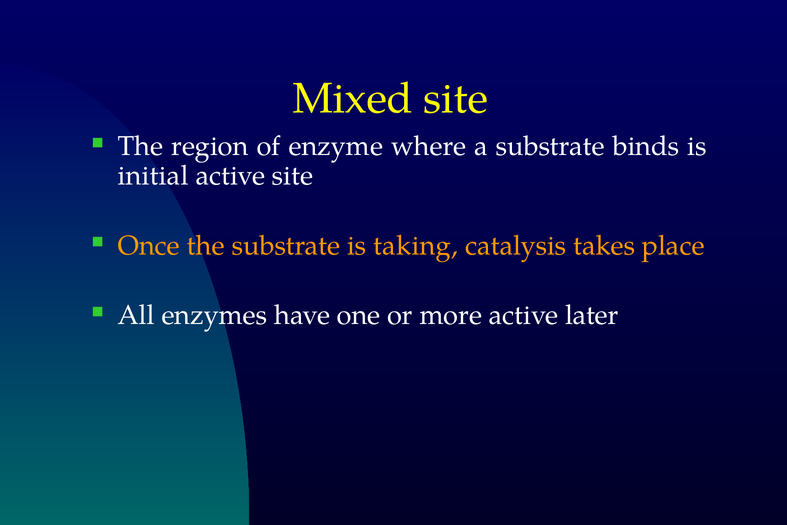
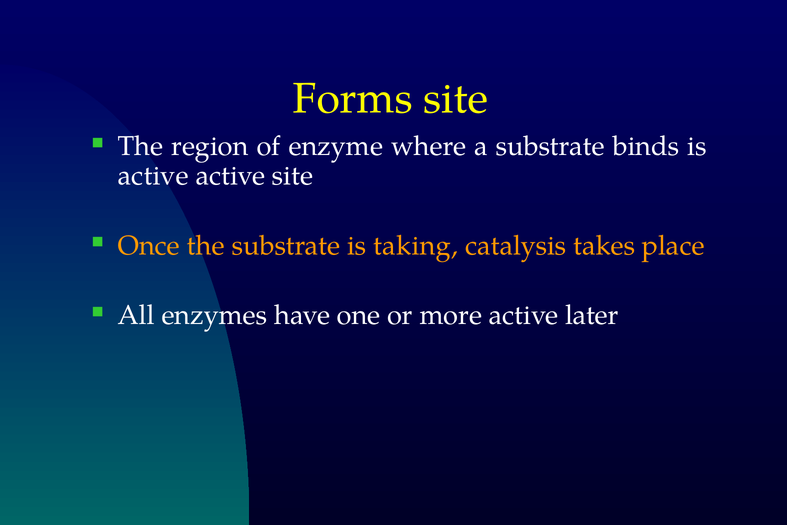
Mixed: Mixed -> Forms (353, 99)
initial: initial -> active (153, 176)
